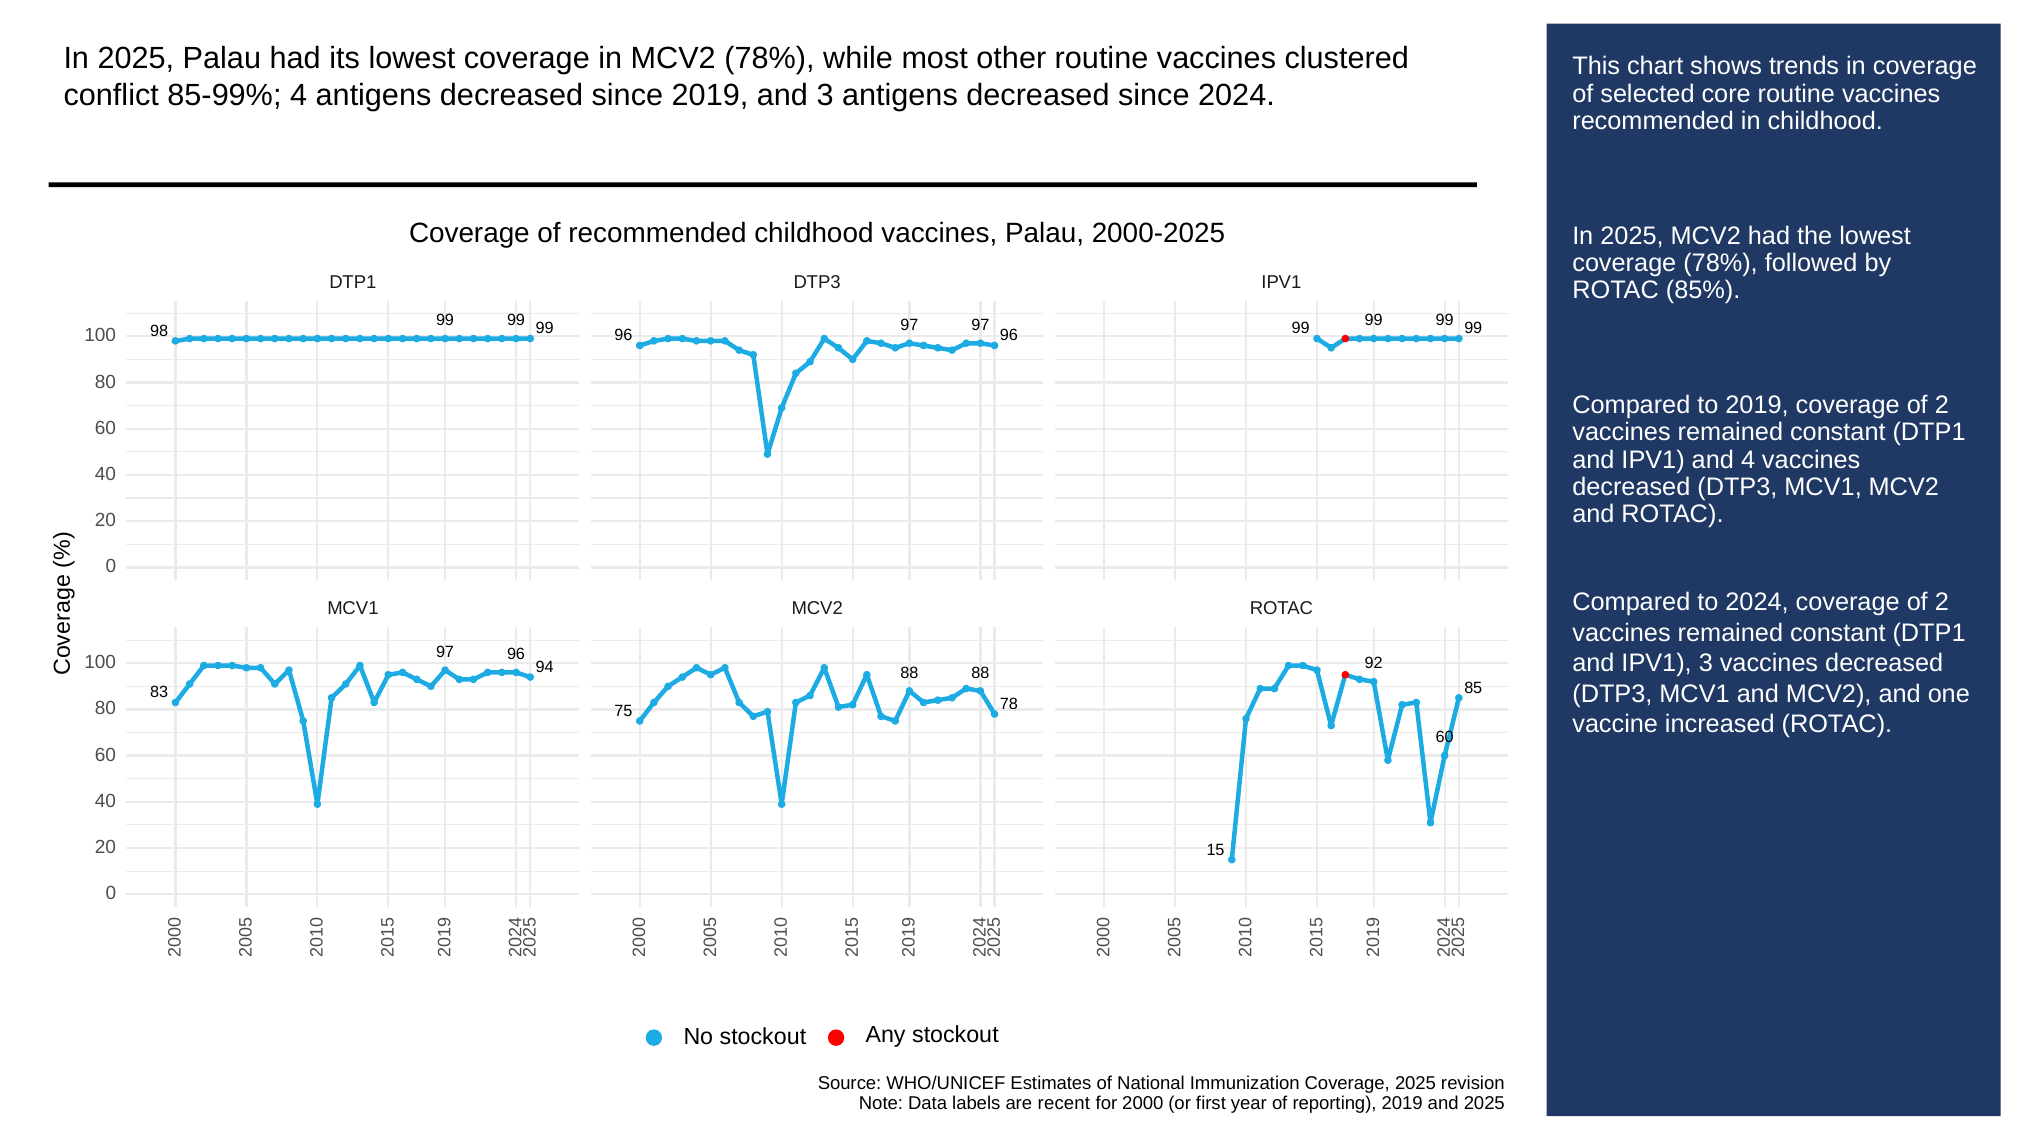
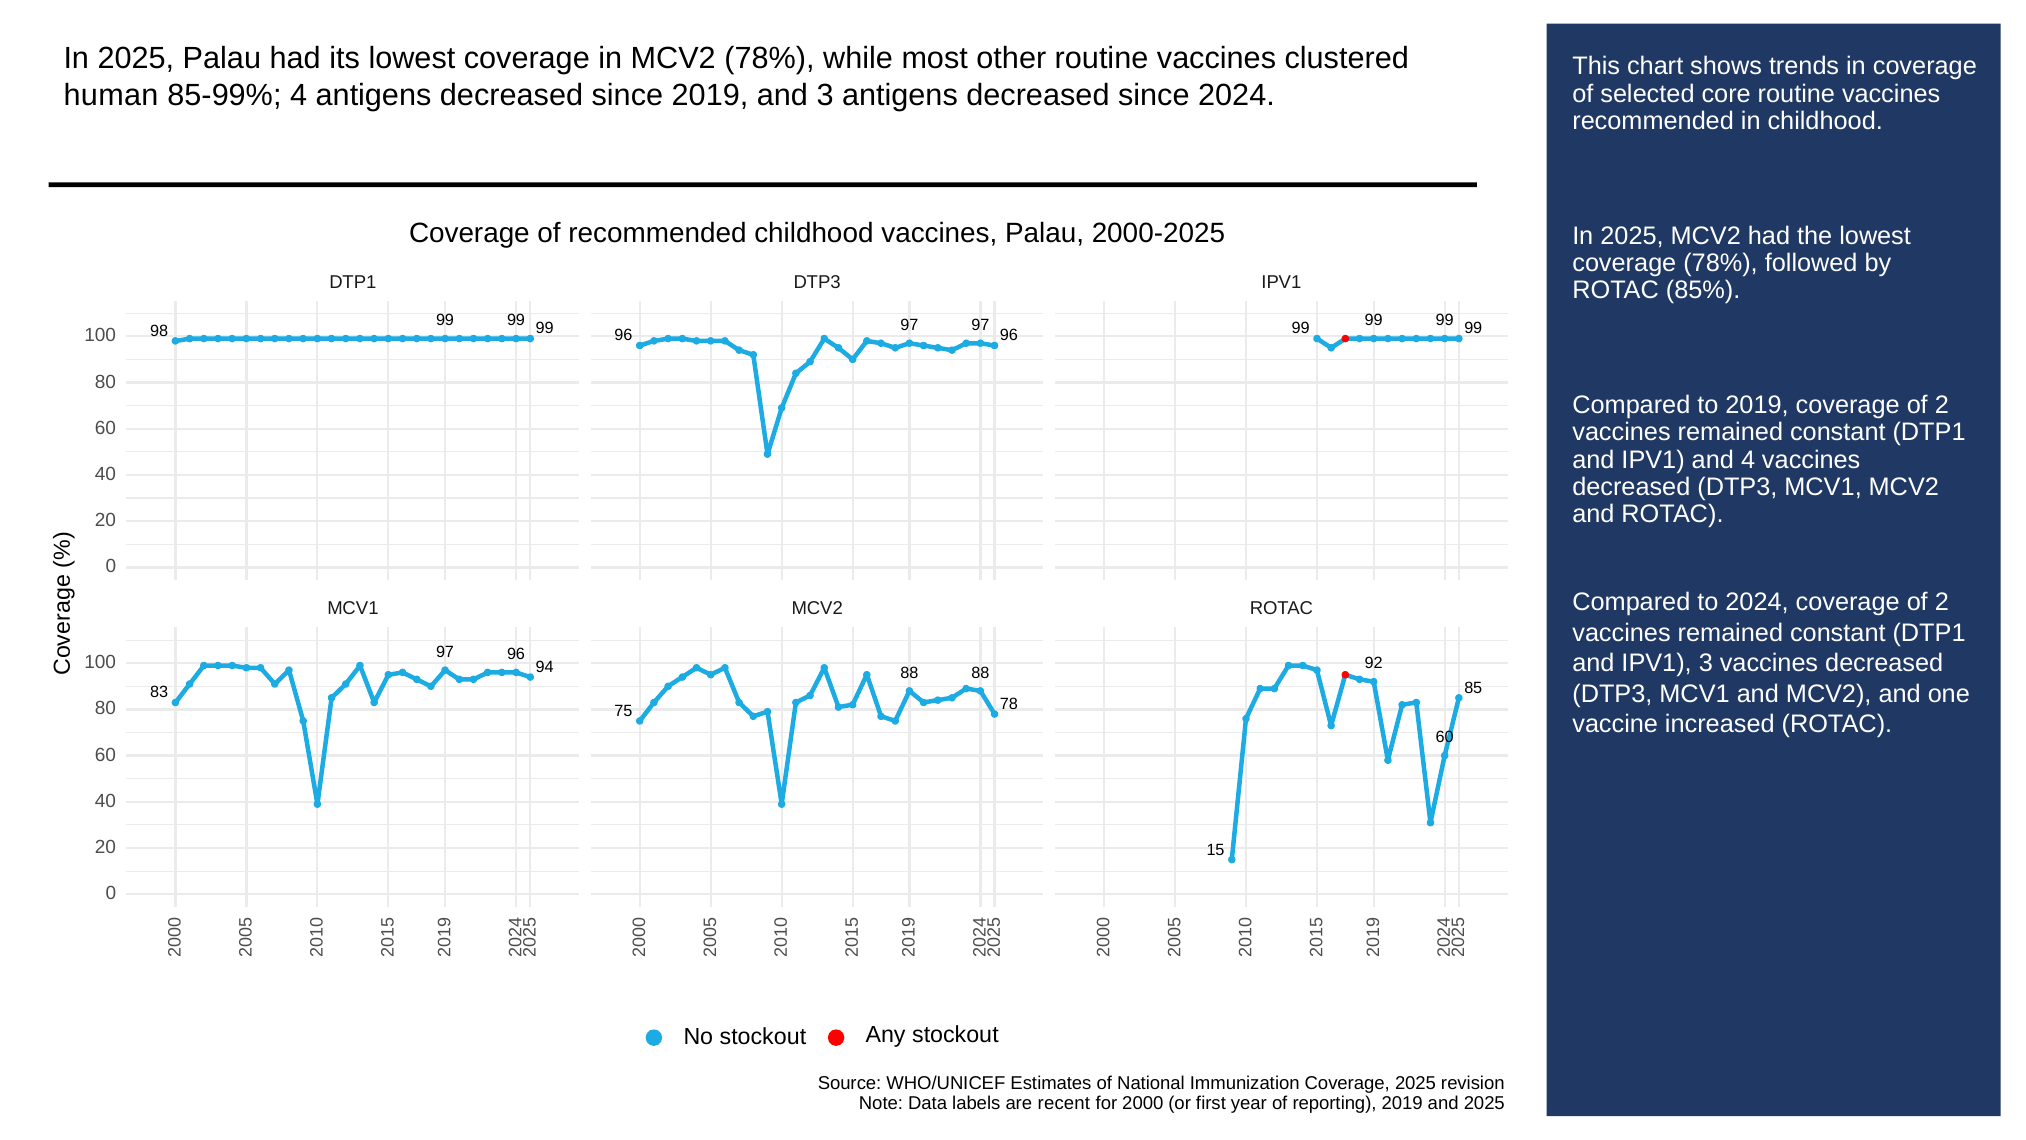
conflict: conflict -> human (111, 95)
